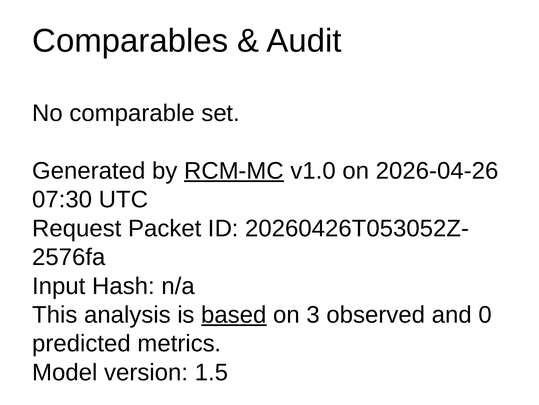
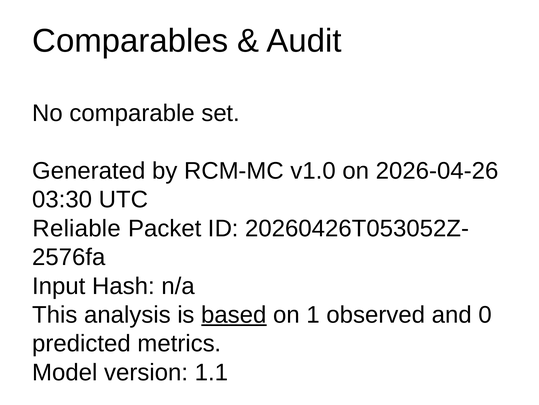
RCM-MC underline: present -> none (234, 171)
07:30: 07:30 -> 03:30 (62, 199)
Request: Request -> Reliable (77, 228)
3: 3 -> 1 (313, 314)
1.5: 1.5 -> 1.1 (211, 372)
